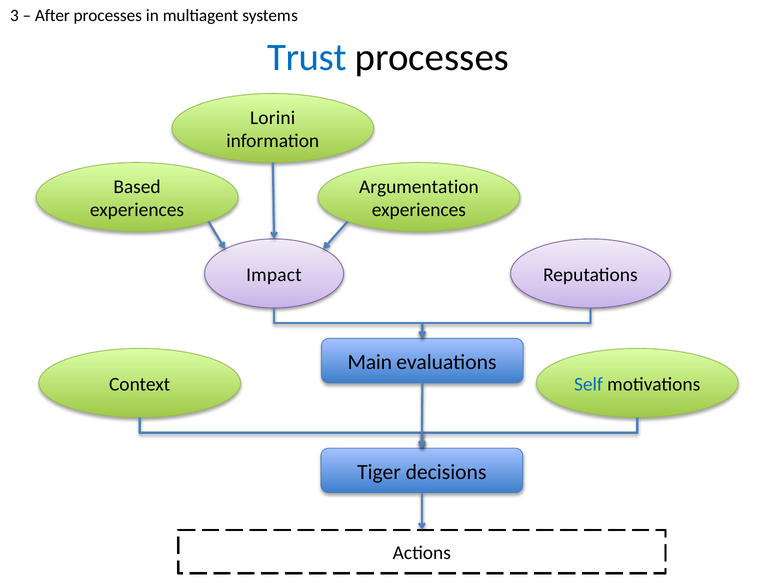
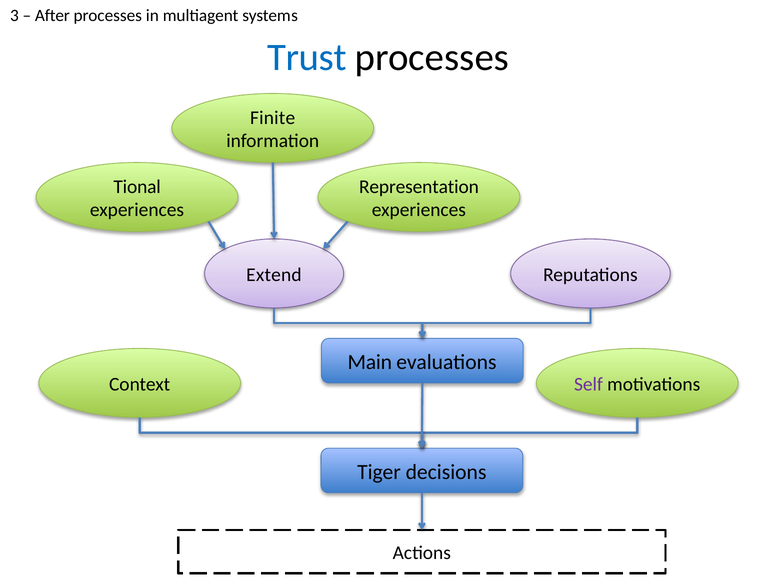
Lorini: Lorini -> Finite (273, 118)
Based: Based -> Tional (137, 187)
Argumentation: Argumentation -> Representation (419, 187)
Impact: Impact -> Extend (274, 275)
Self colour: blue -> purple (588, 384)
